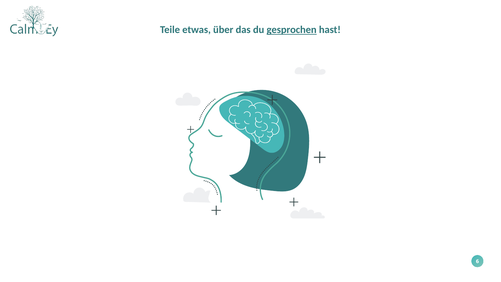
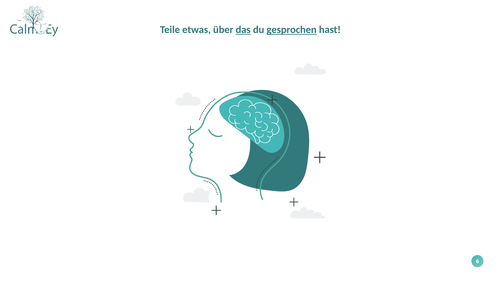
das underline: none -> present (243, 30)
